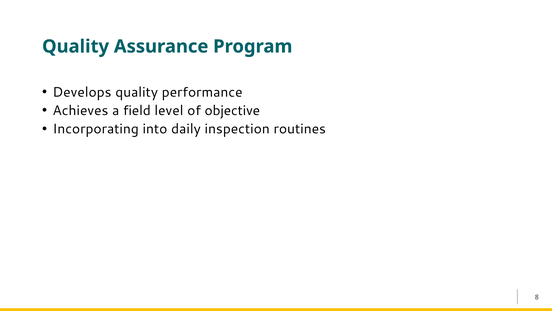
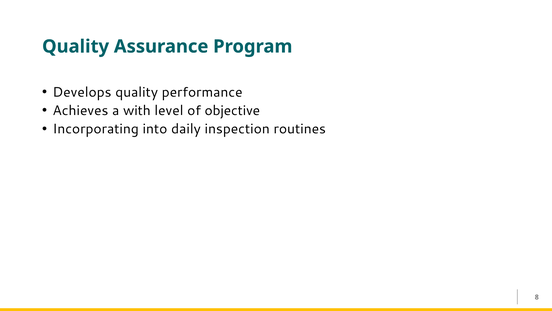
field: field -> with (137, 110)
